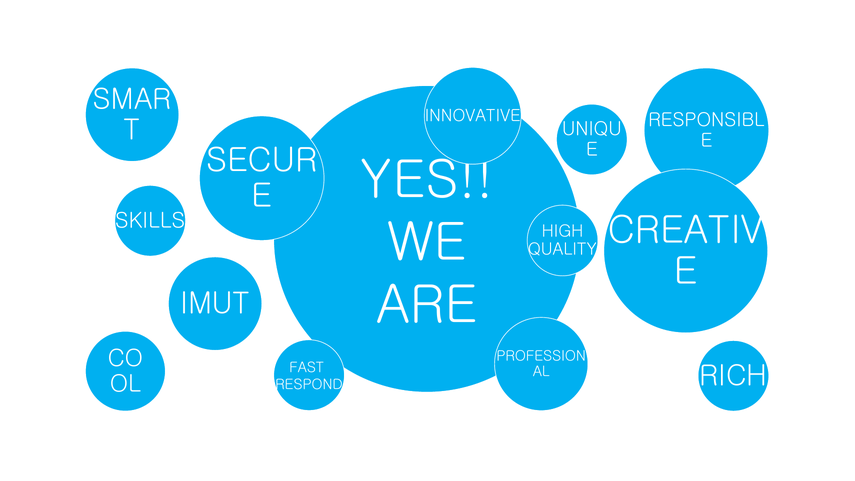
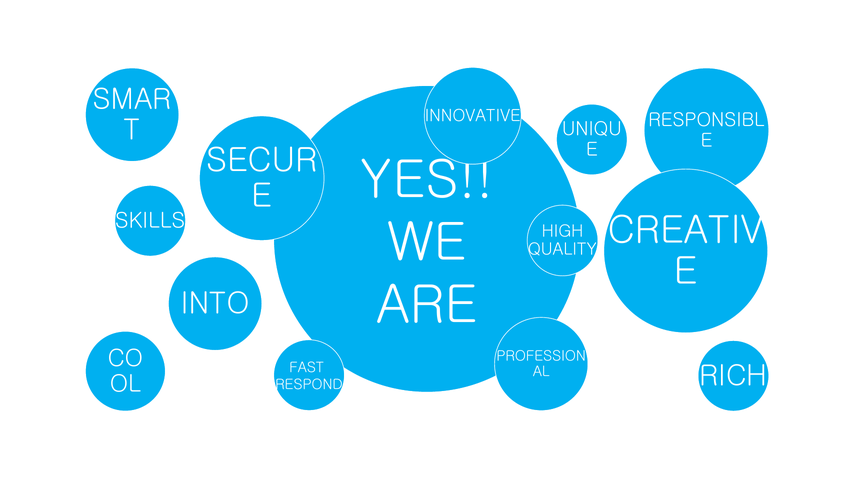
IMUT: IMUT -> INTO (215, 303)
